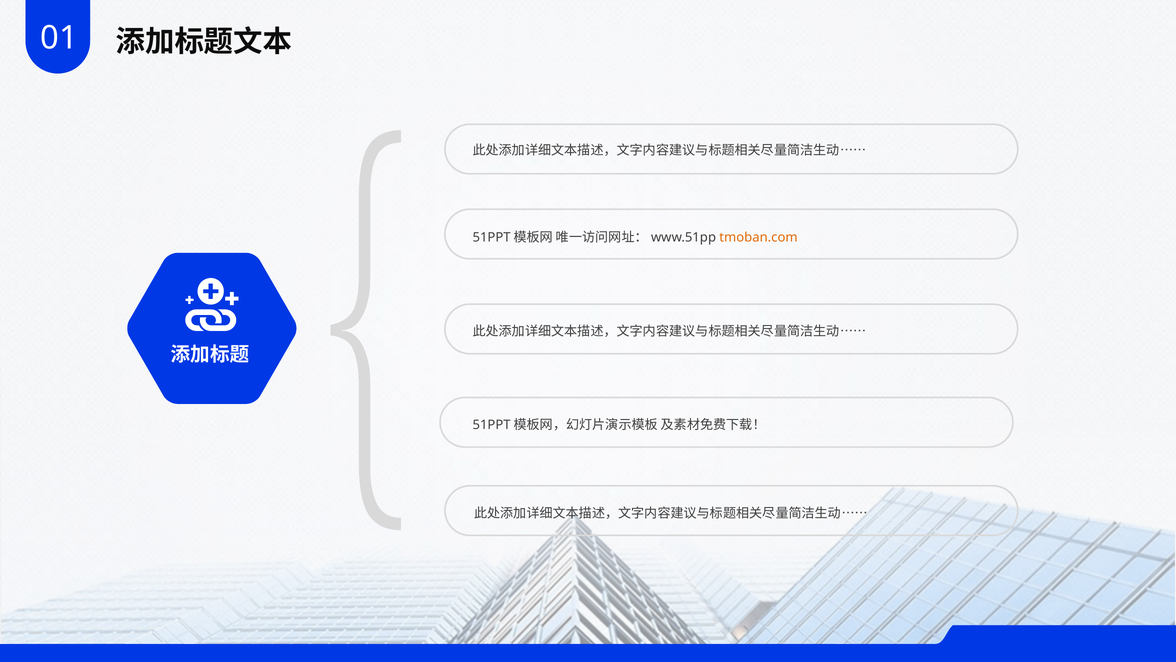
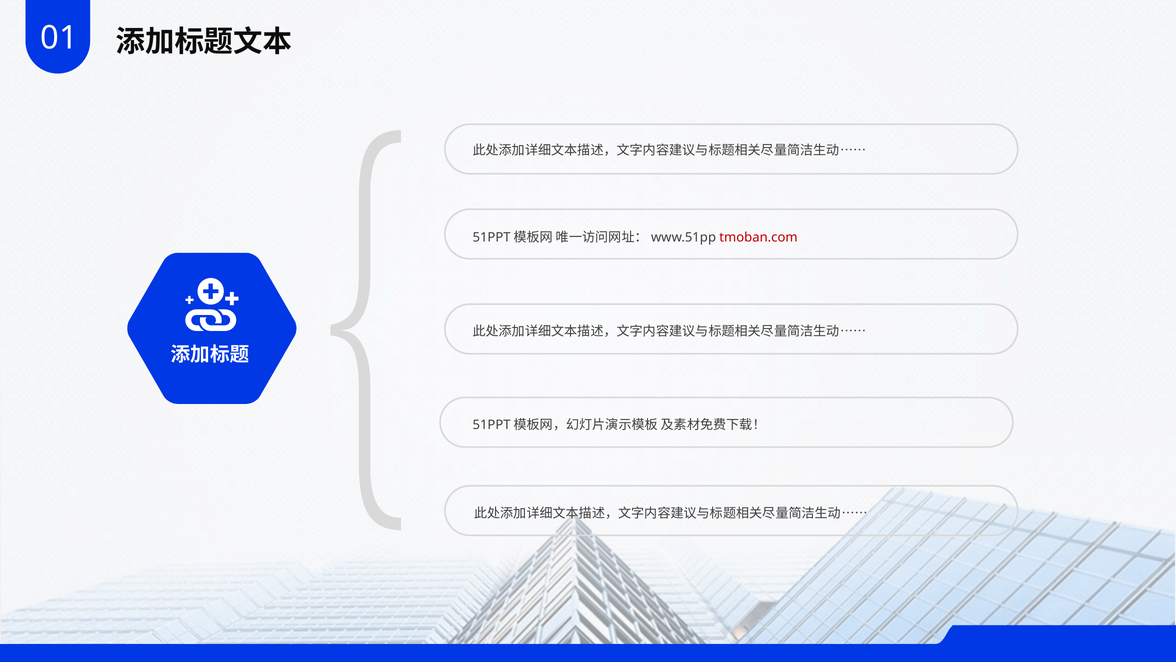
tmoban.com colour: orange -> red (759, 238)
